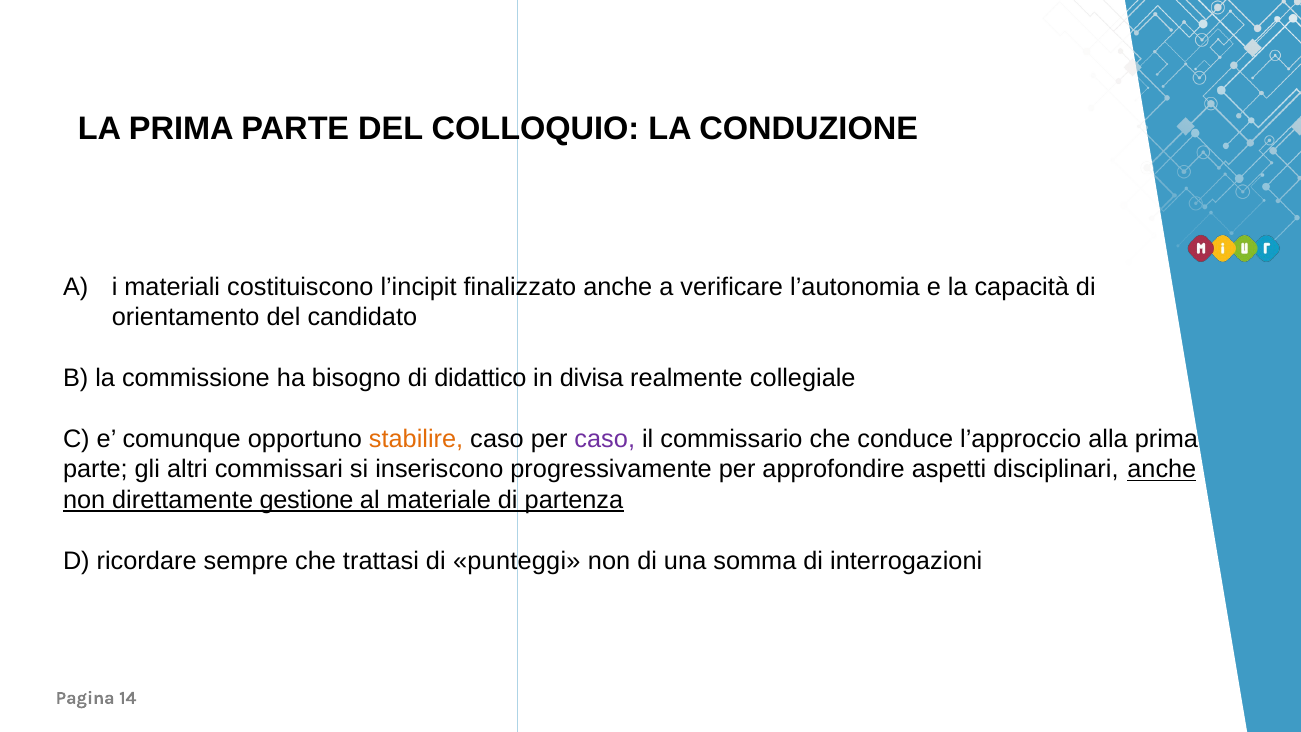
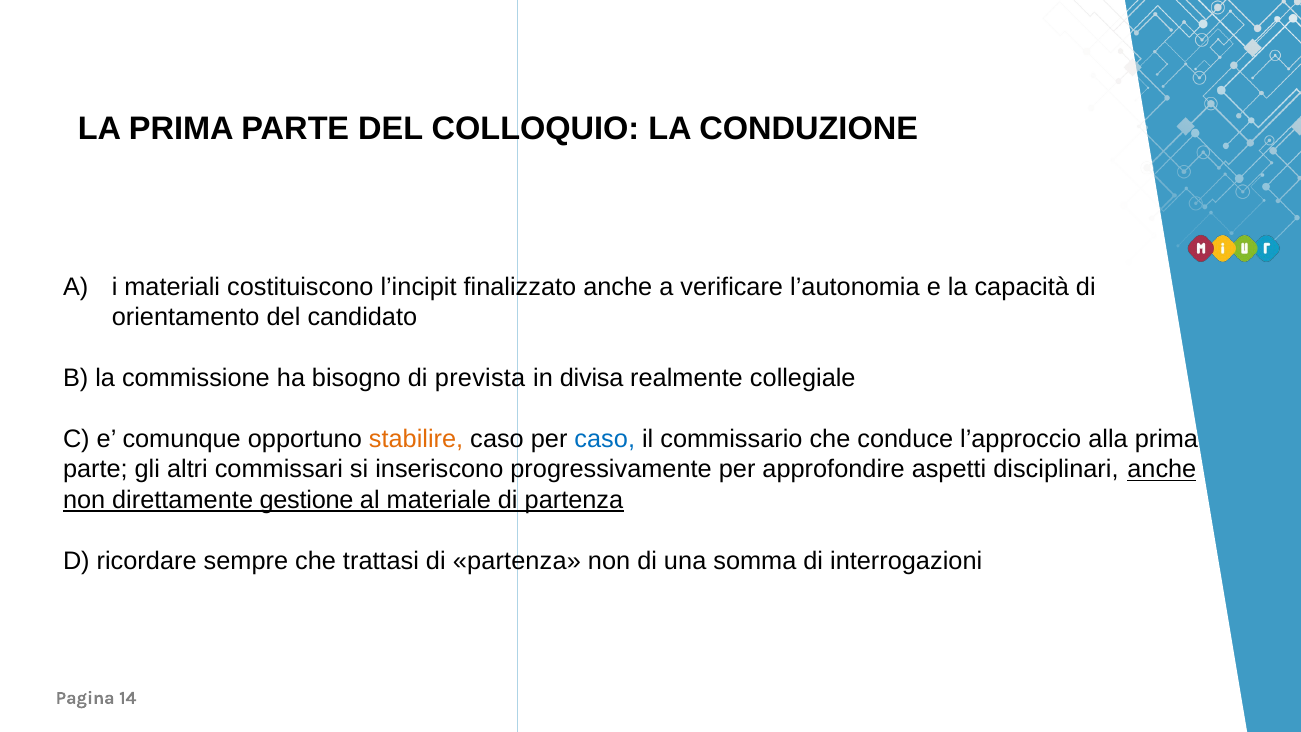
didattico: didattico -> prevista (480, 378)
caso colour: purple -> blue (605, 439)
trattasi di punteggi: punteggi -> partenza (517, 561)
